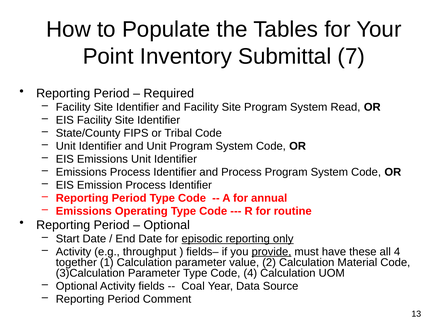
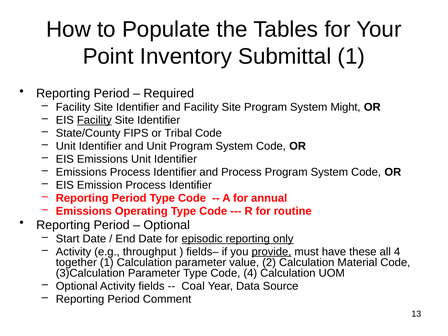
Submittal 7: 7 -> 1 (351, 56)
Read: Read -> Might (346, 107)
Facility underline: none -> present (94, 120)
